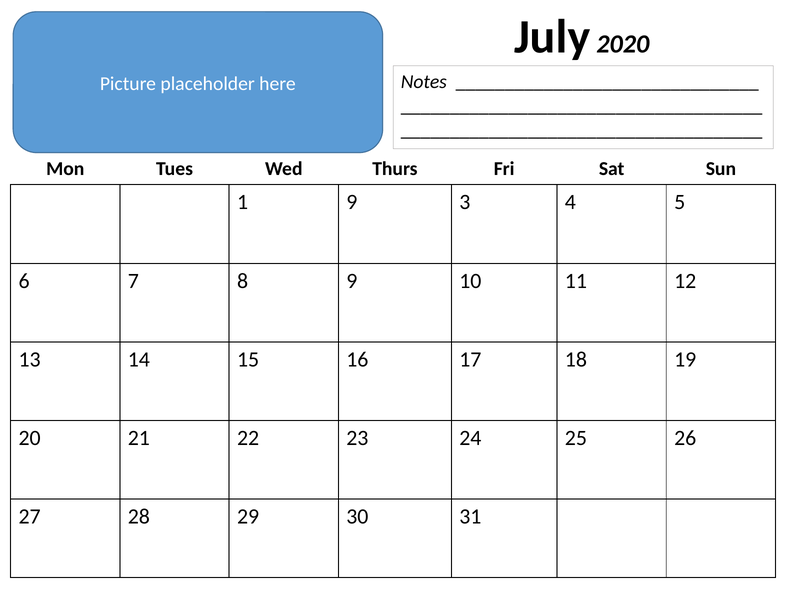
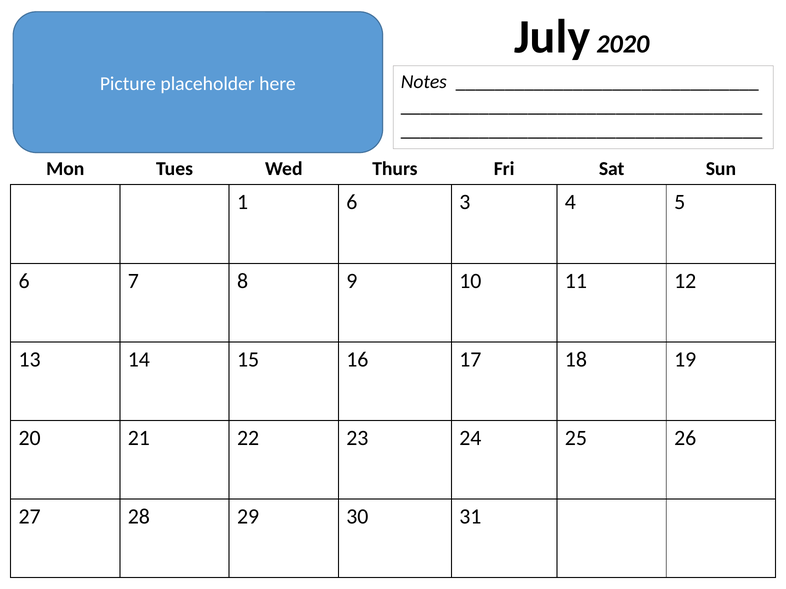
1 9: 9 -> 6 (352, 202)
